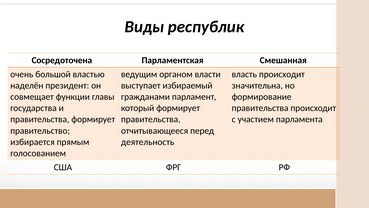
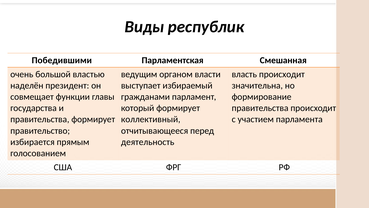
Сосредоточена: Сосредоточена -> Победившими (62, 60)
правительства: правительства -> коллективный (151, 119)
